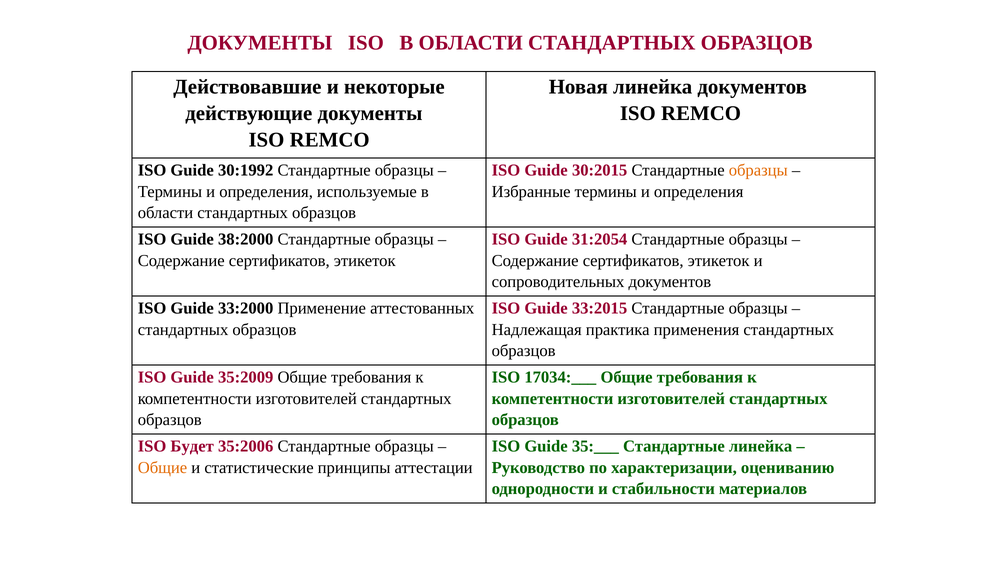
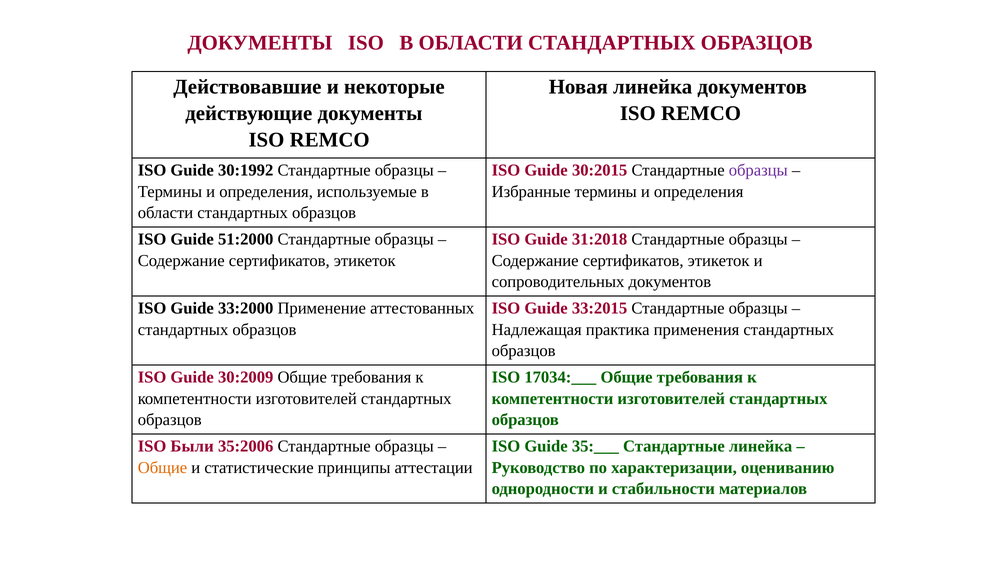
образцы colour: orange -> purple (758, 170)
38:2000: 38:2000 -> 51:2000 (246, 239)
31:2054: 31:2054 -> 31:2018 (600, 239)
35:2009: 35:2009 -> 30:2009 (246, 377)
Будет: Будет -> Были (192, 446)
